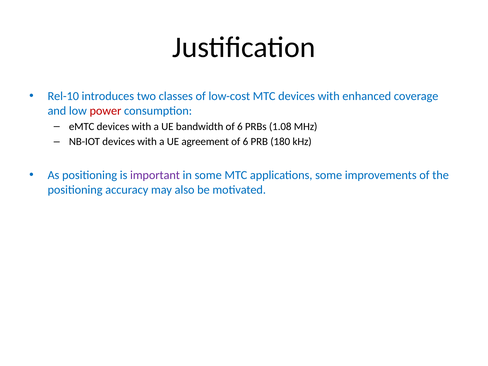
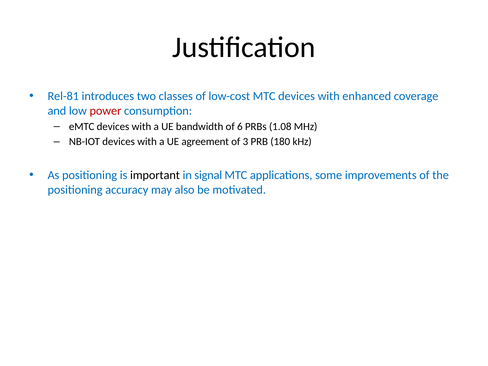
Rel-10: Rel-10 -> Rel-81 (63, 96)
6: 6 -> 3 (245, 142)
important colour: purple -> black (155, 175)
in some: some -> signal (208, 175)
